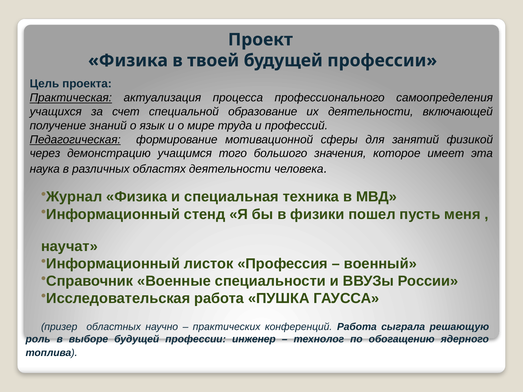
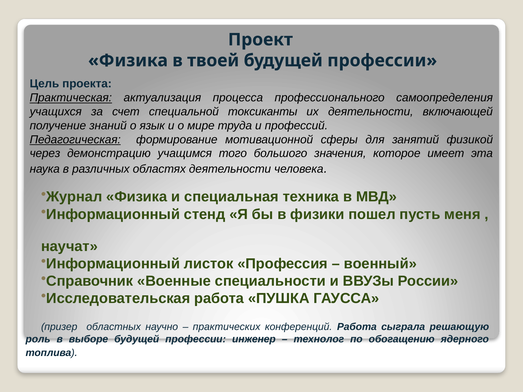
образование: образование -> токсиканты (263, 112)
